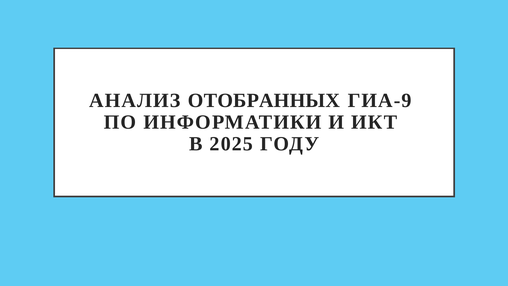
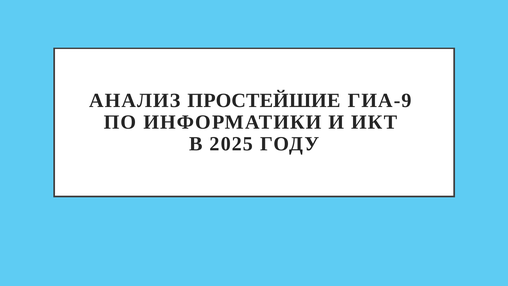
ОТОБРАННЫХ: ОТОБРАННЫХ -> ПРОСТЕЙШИЕ (264, 100)
